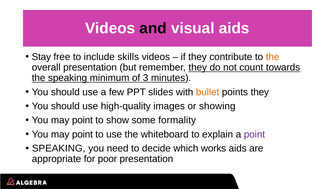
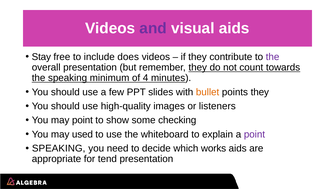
and colour: black -> purple (153, 28)
skills: skills -> does (128, 57)
the colour: orange -> purple (273, 57)
3: 3 -> 4 (146, 78)
showing: showing -> listeners (217, 106)
formality: formality -> checking (177, 120)
point: point -> used (82, 134)
poor: poor -> tend (107, 159)
